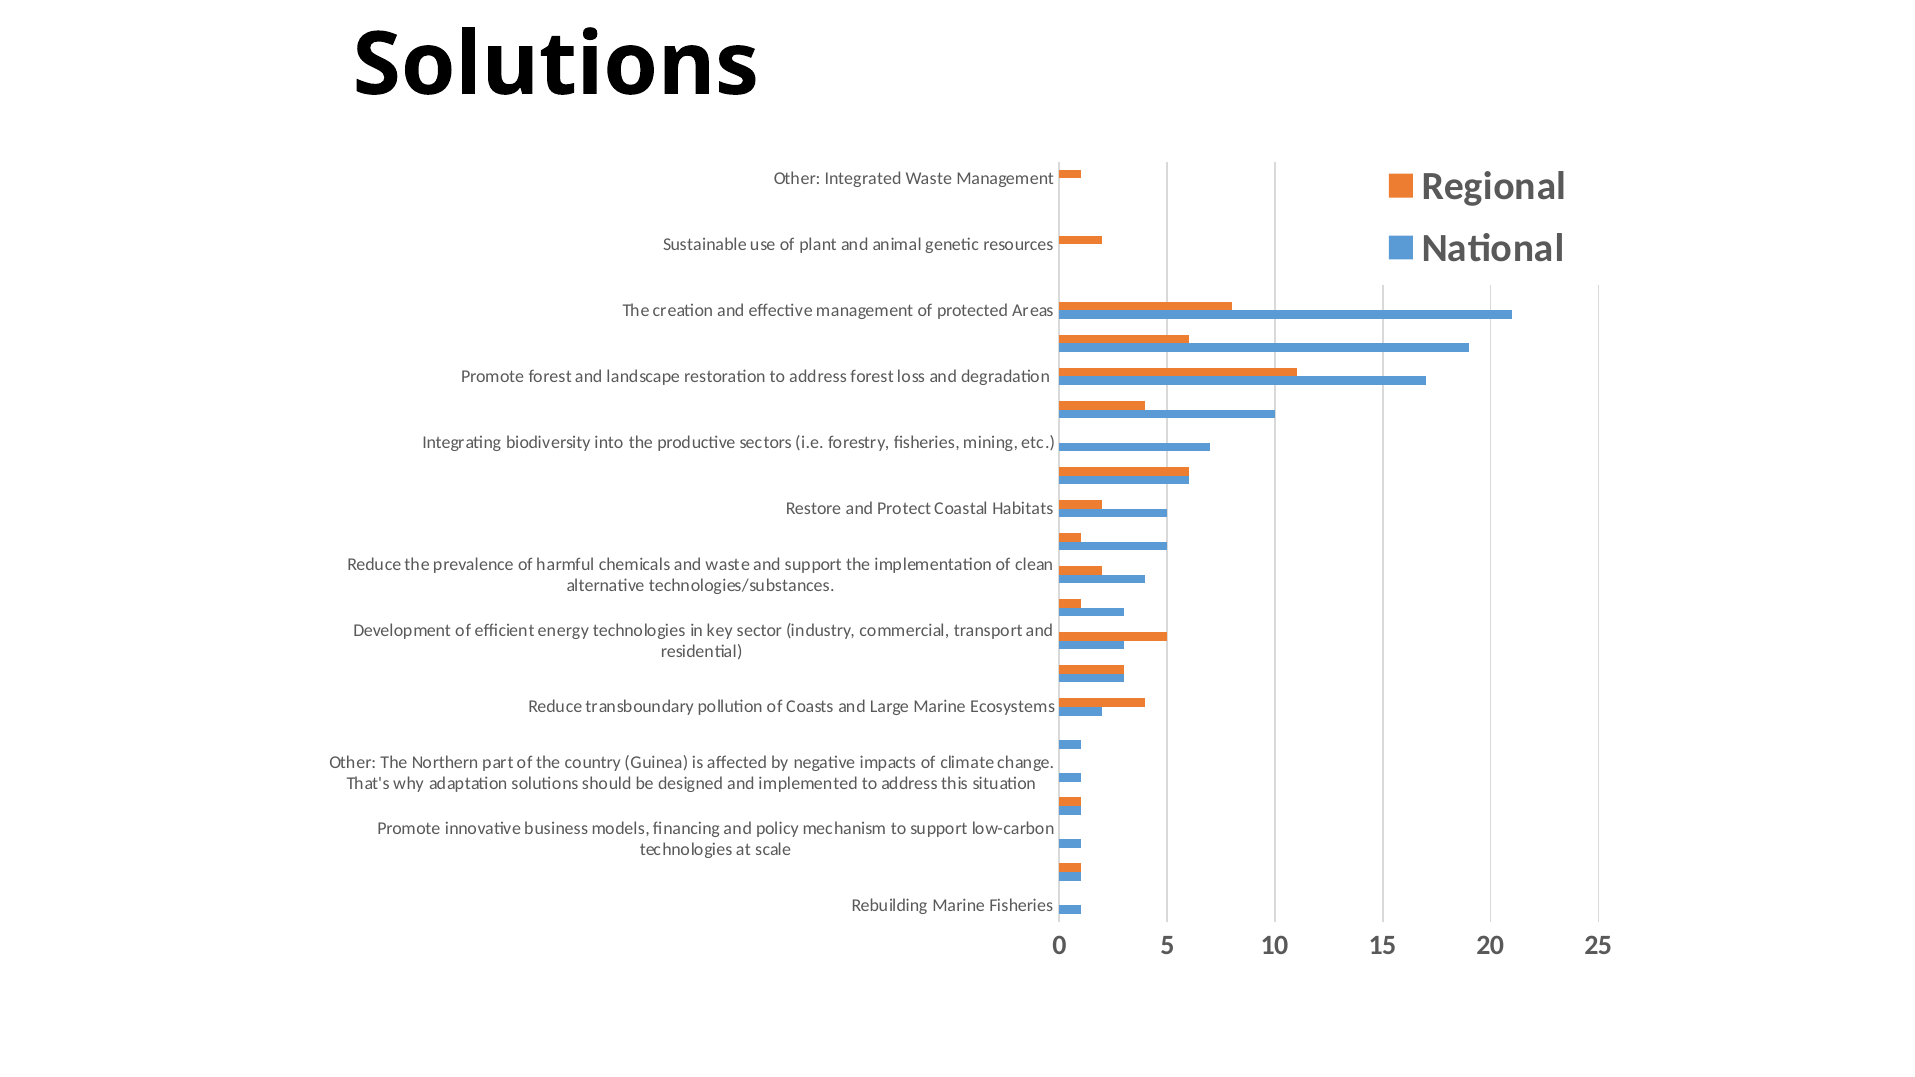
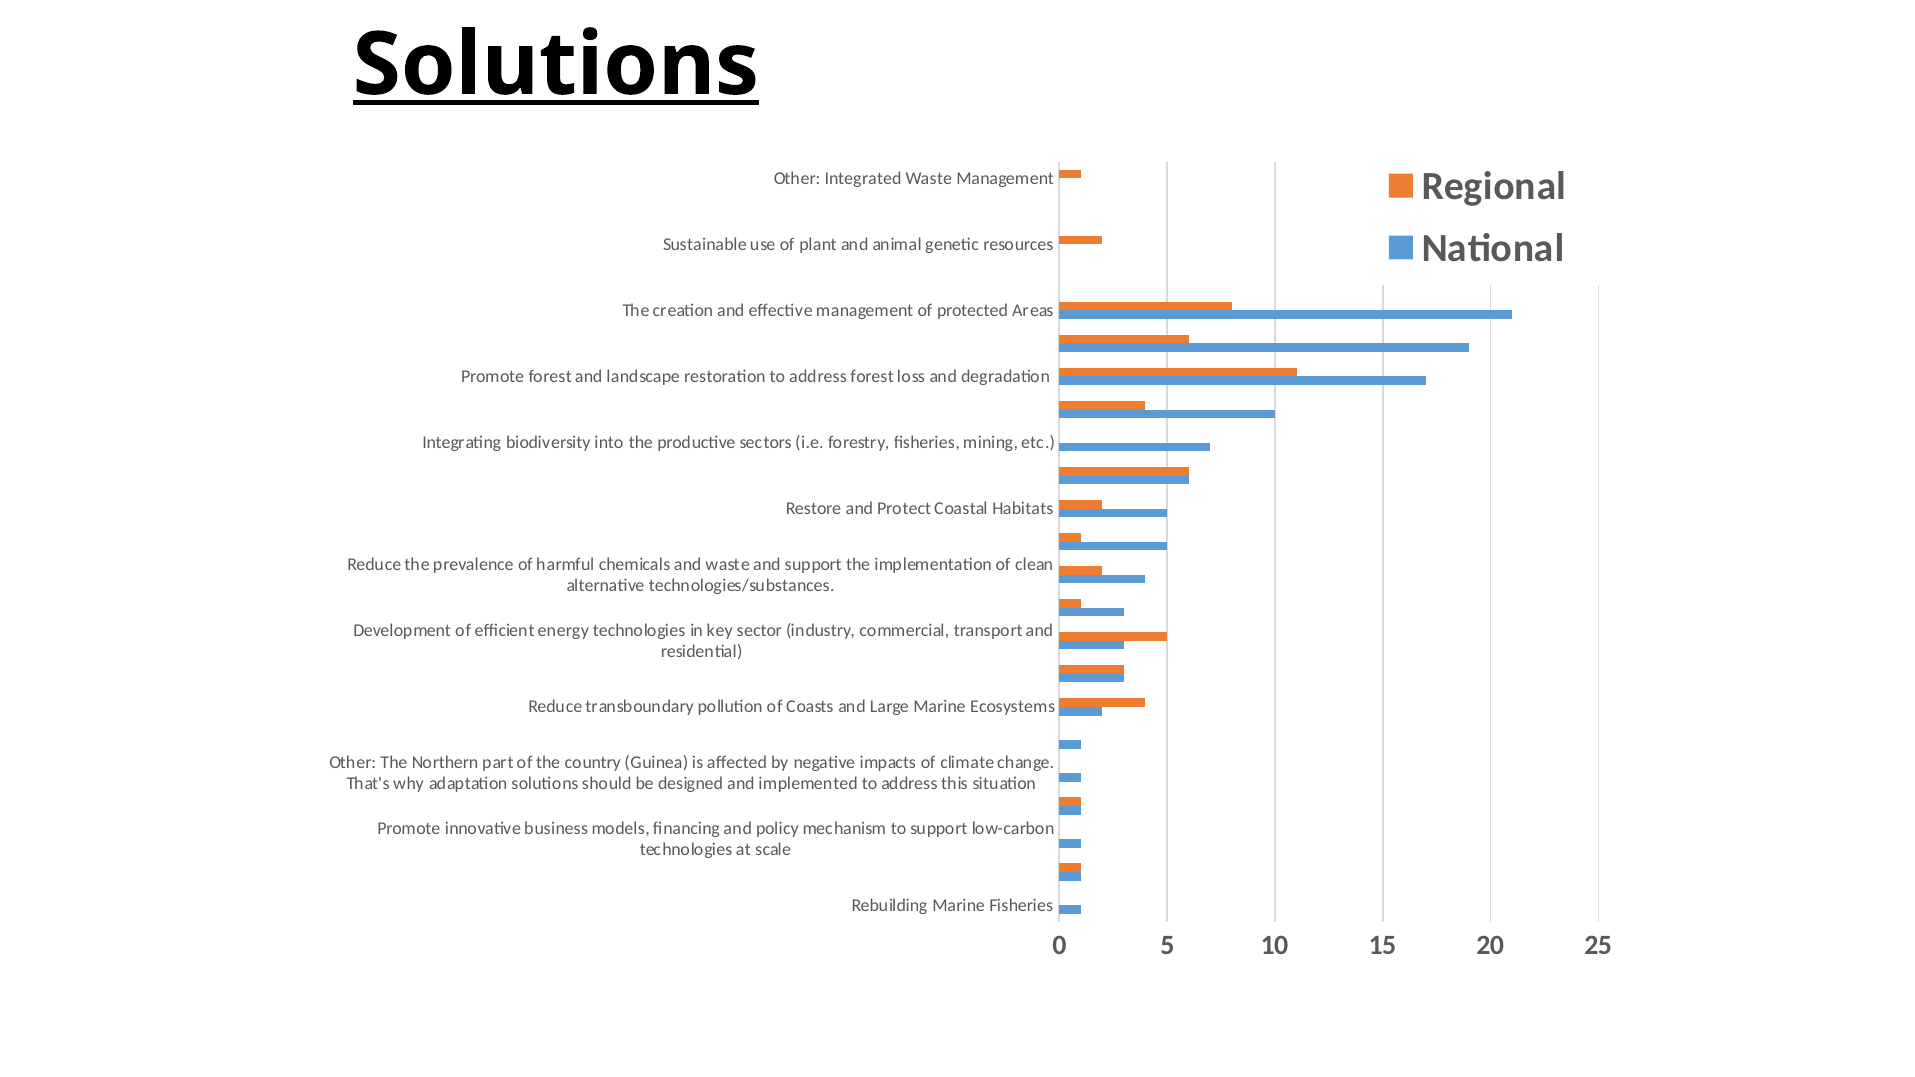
Solutions underline: none -> present (556, 65)
